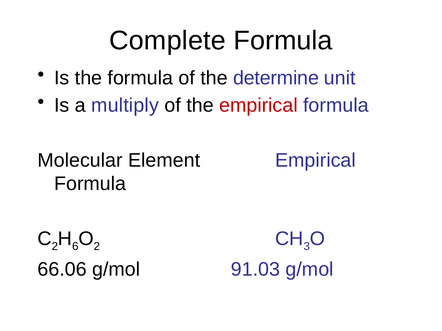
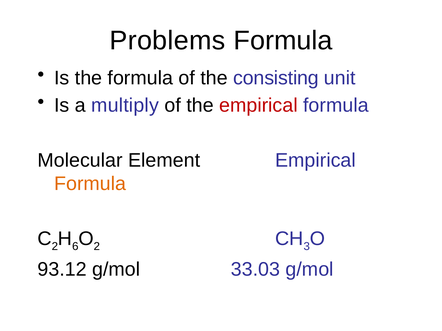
Complete: Complete -> Problems (167, 41)
determine: determine -> consisting (276, 78)
Formula colour: black -> orange (90, 184)
66.06: 66.06 -> 93.12 (62, 270)
91.03: 91.03 -> 33.03 (256, 270)
